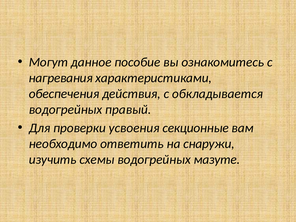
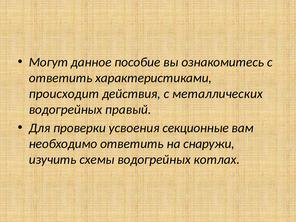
нагревания: нагревания -> ответить (61, 78)
обеспечения: обеспечения -> происходит (64, 94)
обкладывается: обкладывается -> металлических (218, 94)
мазуте: мазуте -> котлах (217, 159)
